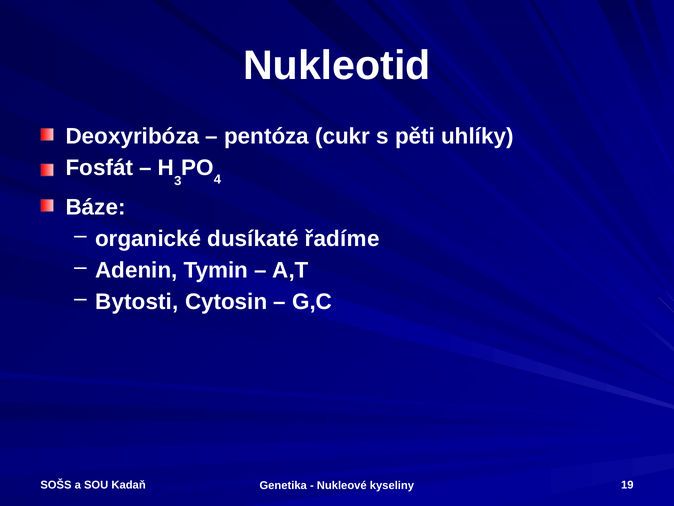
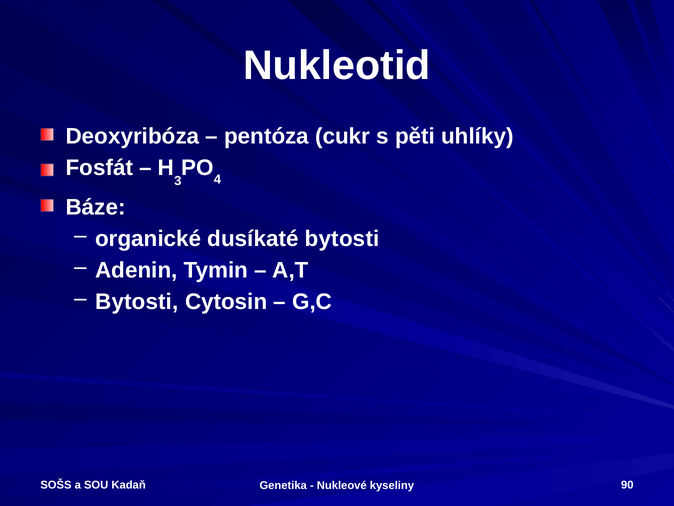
dusíkaté řadíme: řadíme -> bytosti (342, 239)
19: 19 -> 90 (627, 485)
